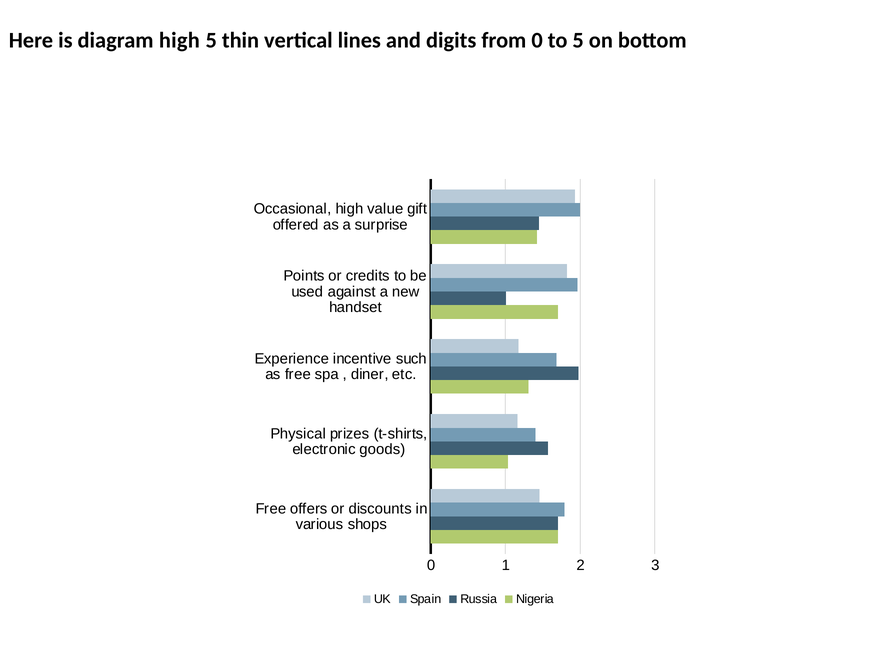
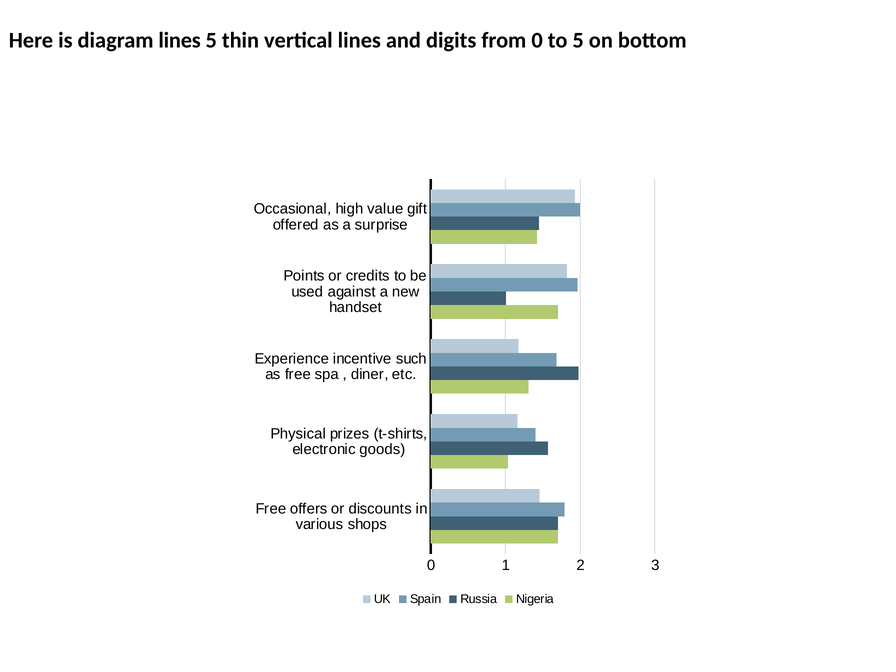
diagram high: high -> lines (180, 40)
